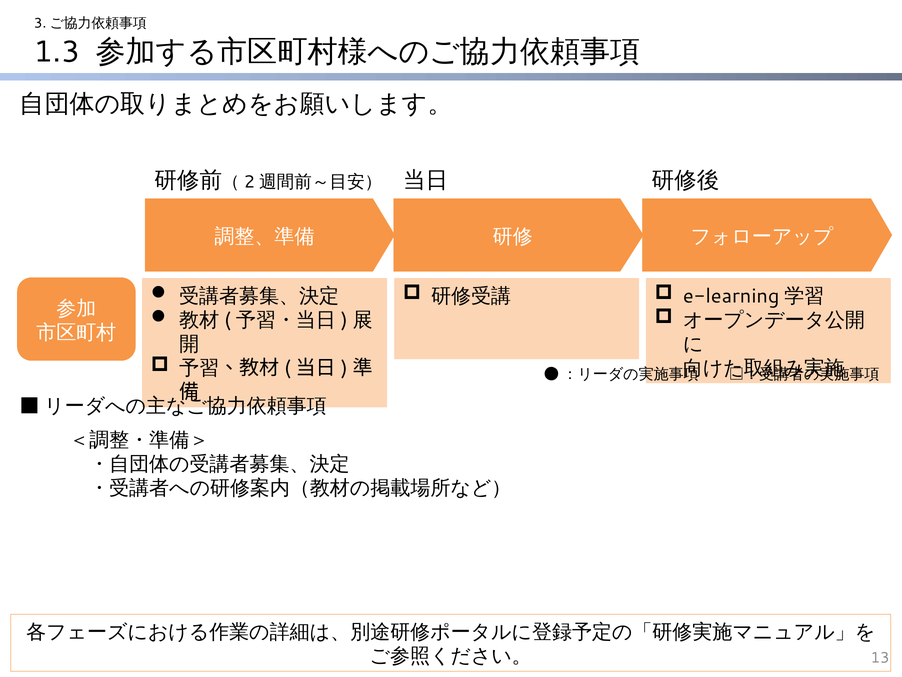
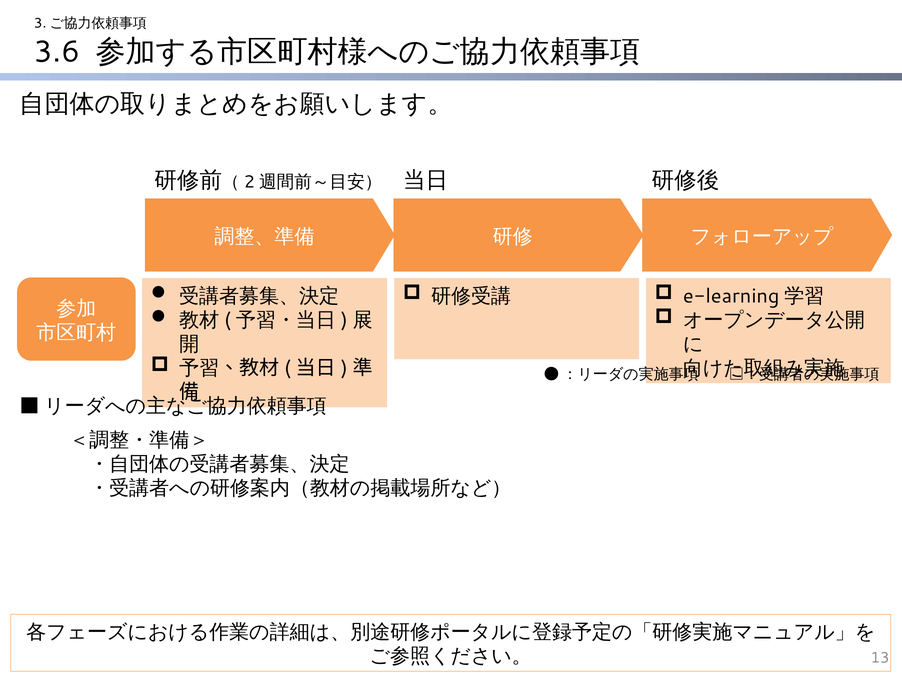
1.3: 1.3 -> 3.6 (57, 52)
